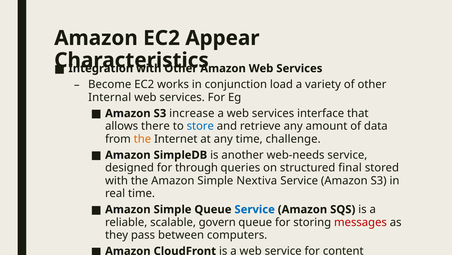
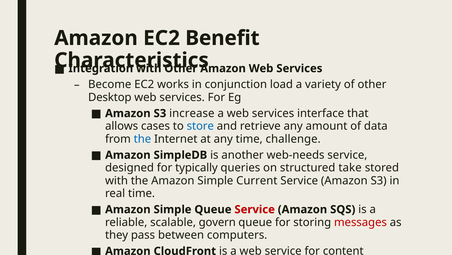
Appear: Appear -> Benefit (222, 38)
Internal: Internal -> Desktop (110, 97)
there: there -> cases (156, 126)
the colour: orange -> blue (142, 139)
through: through -> typically (196, 167)
final: final -> take (350, 167)
Nextiva: Nextiva -> Current (257, 180)
Service colour: blue -> red (255, 209)
